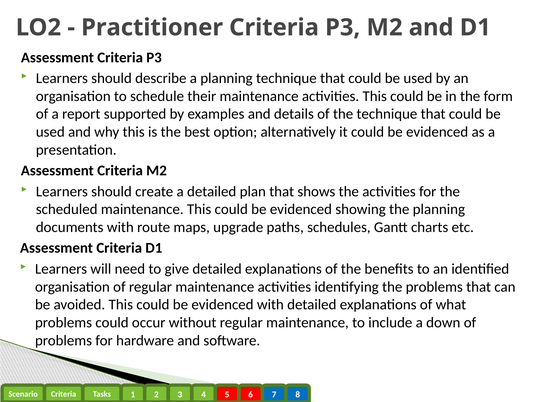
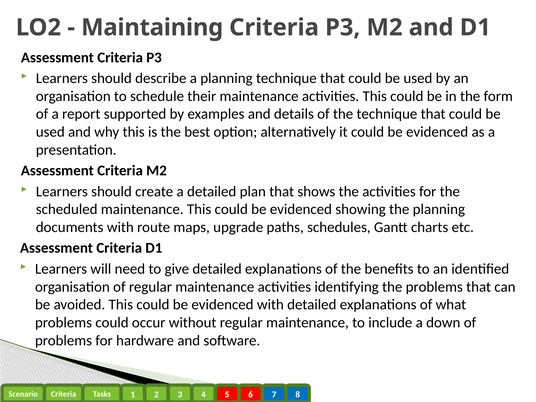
Practitioner: Practitioner -> Maintaining (152, 27)
